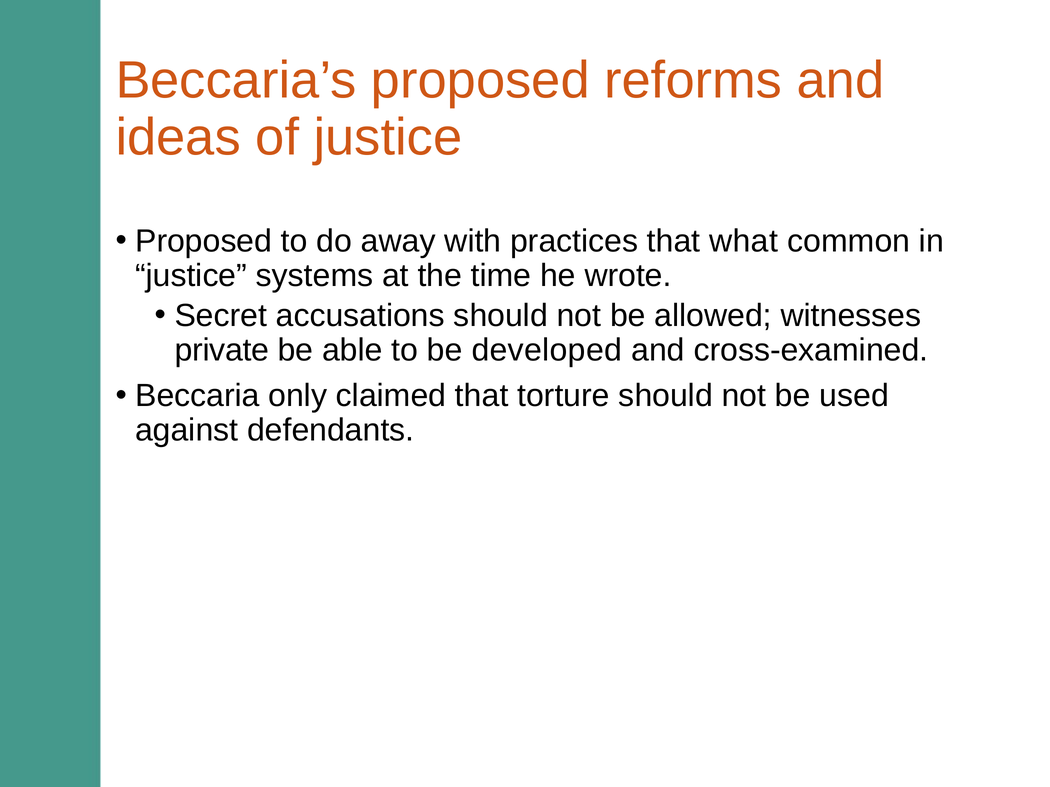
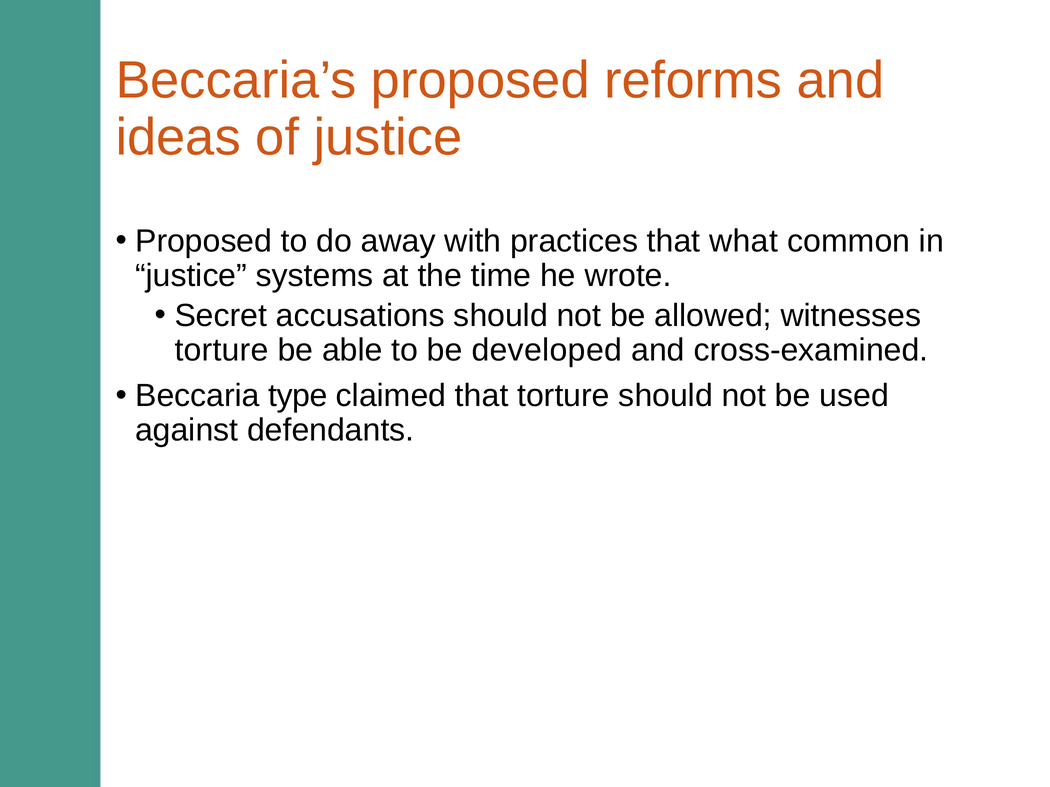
private: private -> torture (222, 350)
only: only -> type (298, 396)
